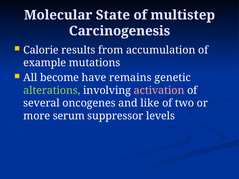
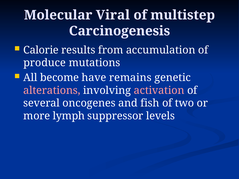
State: State -> Viral (113, 15)
example: example -> produce (45, 63)
alterations colour: light green -> pink (52, 91)
like: like -> fish (150, 103)
serum: serum -> lymph (69, 116)
